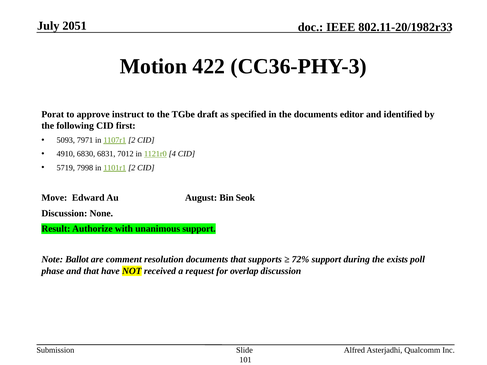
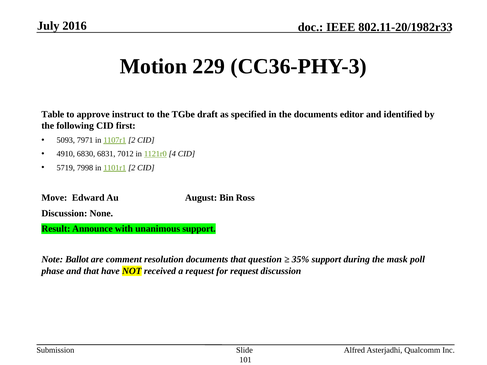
2051: 2051 -> 2016 (75, 26)
422: 422 -> 229 (209, 66)
Porat: Porat -> Table (53, 114)
Seok: Seok -> Ross (245, 198)
Authorize: Authorize -> Announce (92, 229)
supports: supports -> question (265, 260)
72%: 72% -> 35% (300, 260)
exists: exists -> mask (397, 260)
for overlap: overlap -> request (244, 271)
